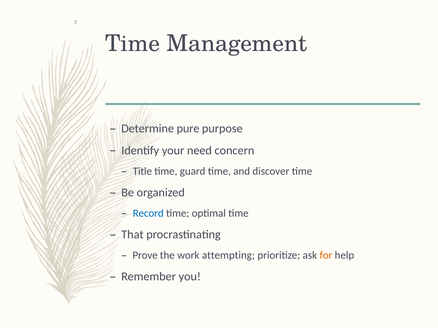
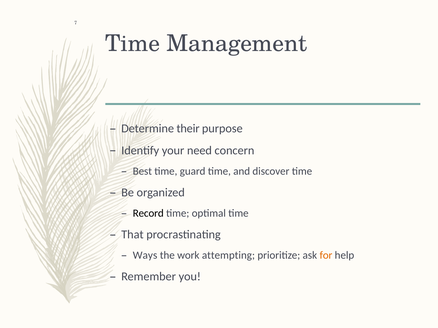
pure: pure -> their (188, 129)
Title: Title -> Best (142, 172)
Record colour: blue -> black (148, 214)
Prove: Prove -> Ways (145, 256)
